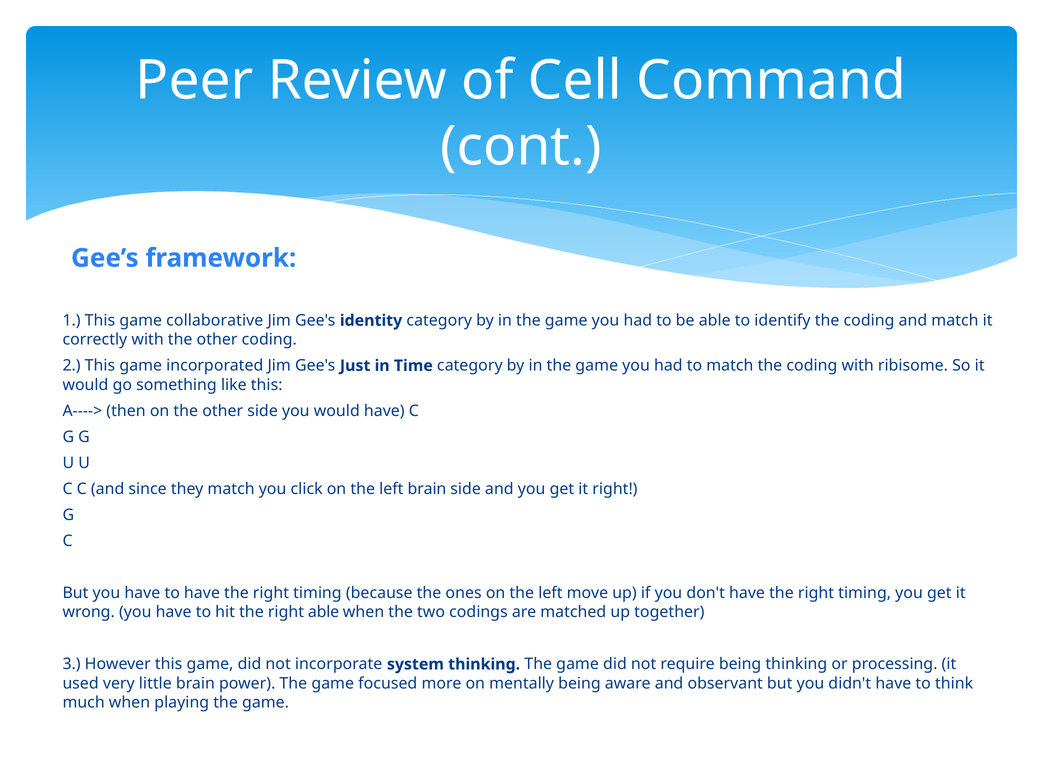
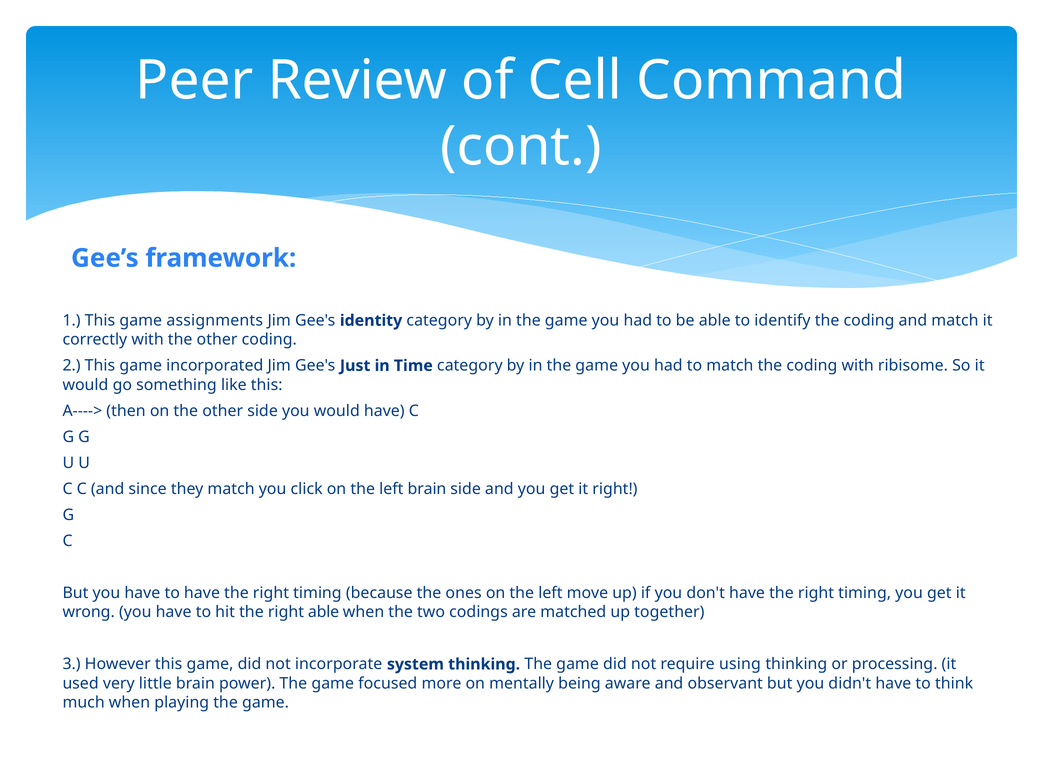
collaborative: collaborative -> assignments (215, 321)
require being: being -> using (740, 665)
